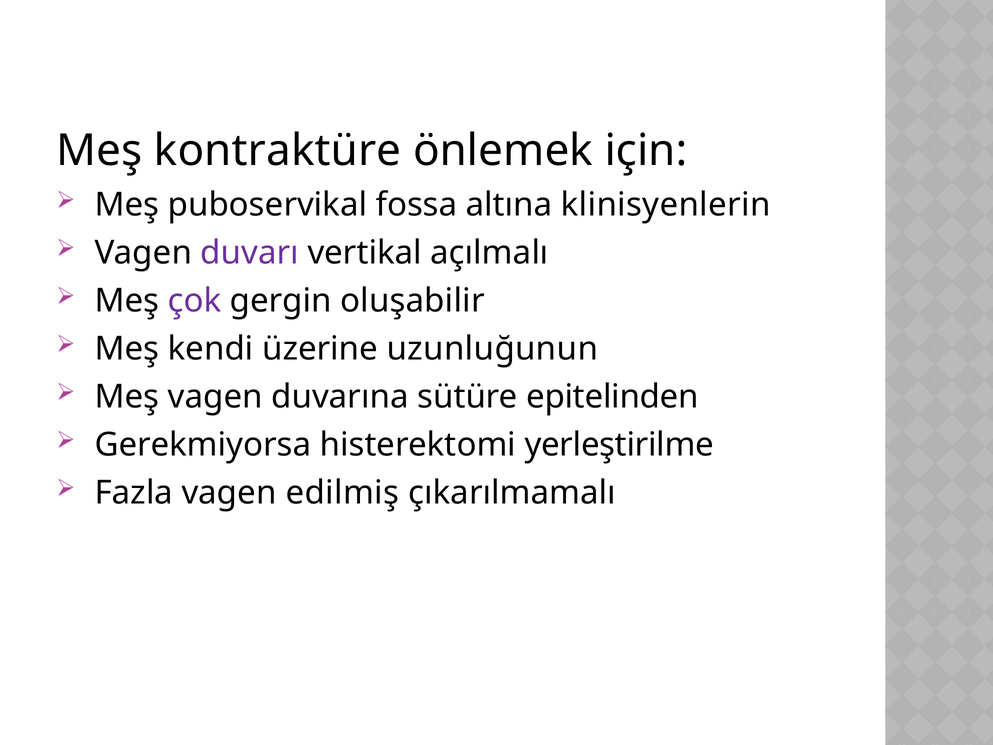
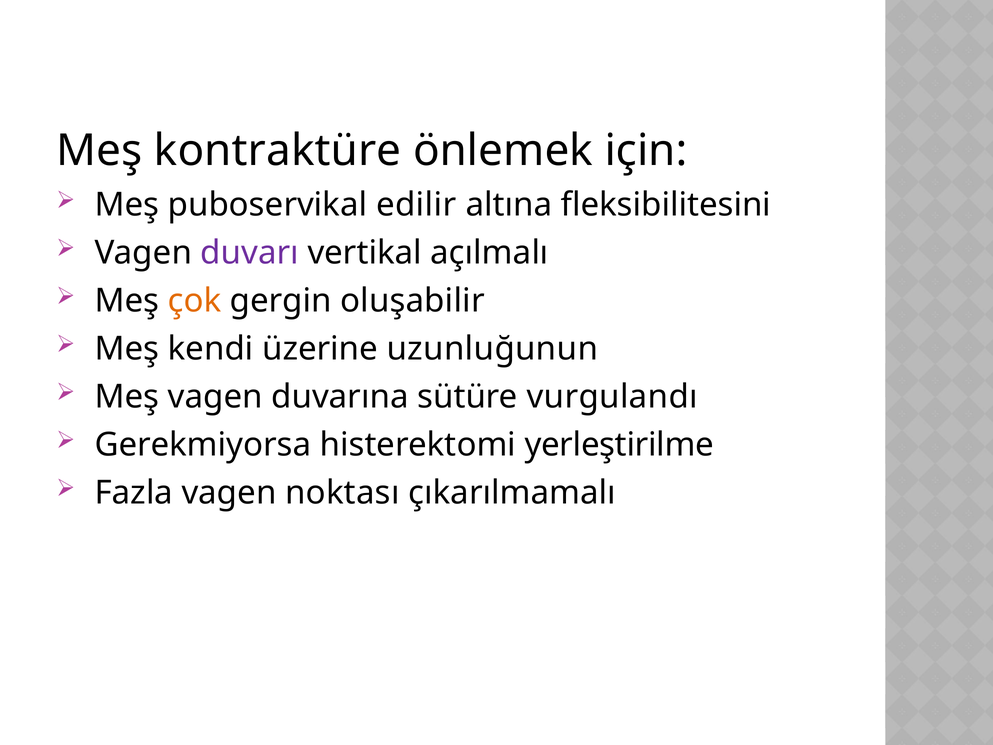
fossa: fossa -> edilir (416, 205)
klinisyenlerin: klinisyenlerin -> fleksibilitesini (666, 205)
çok colour: purple -> orange (195, 301)
epitelinden: epitelinden -> vurgulandı (612, 397)
edilmiş: edilmiş -> noktası (342, 493)
